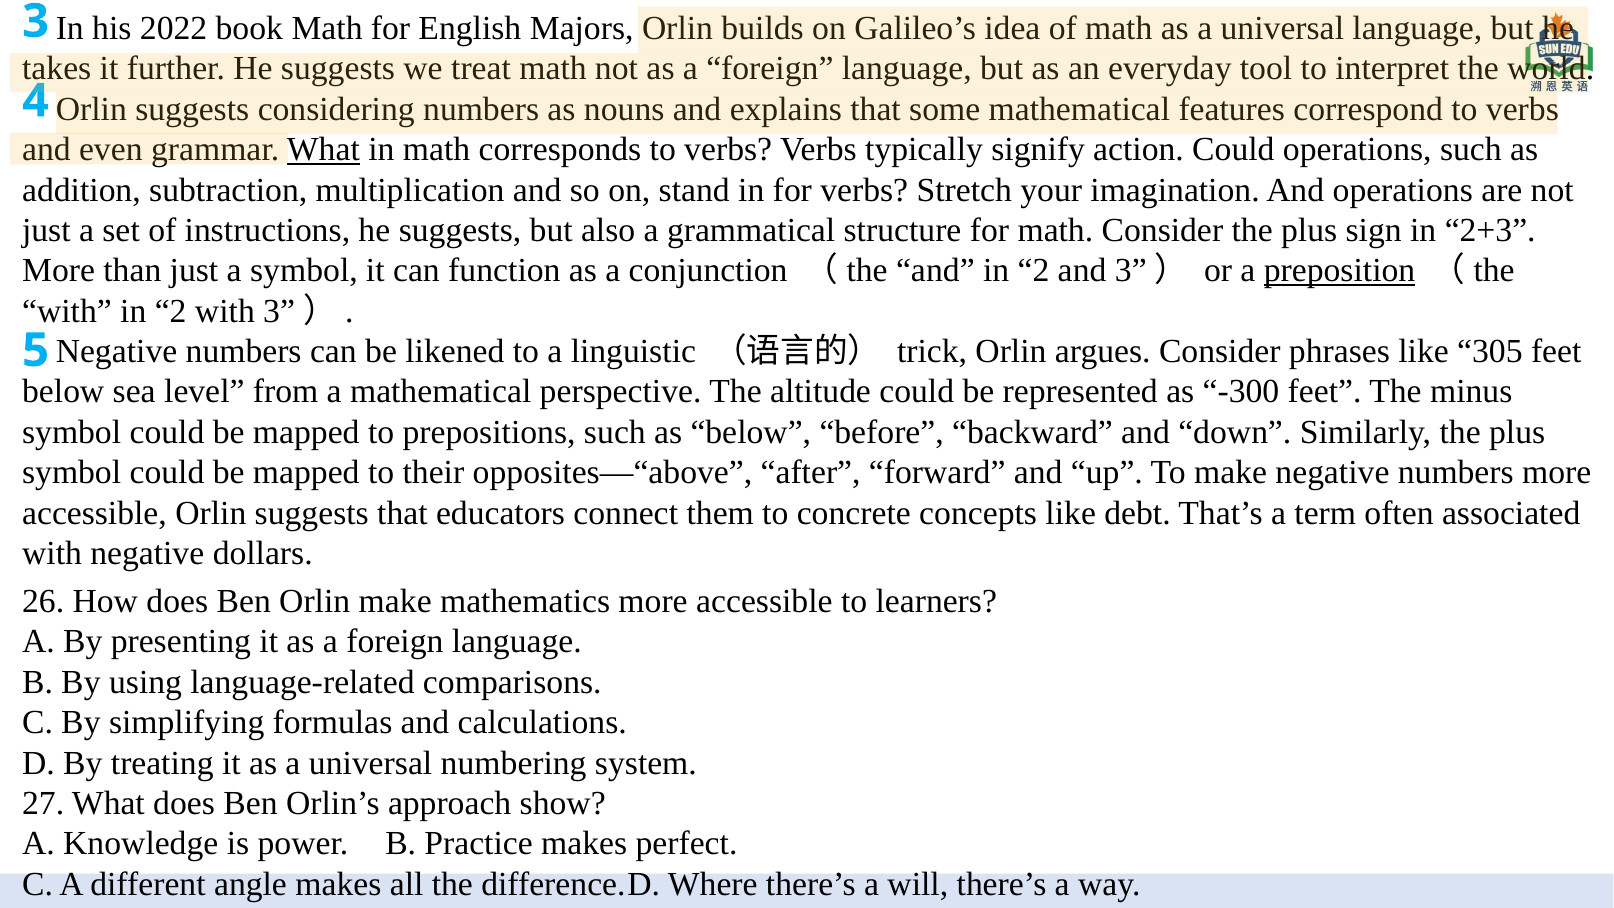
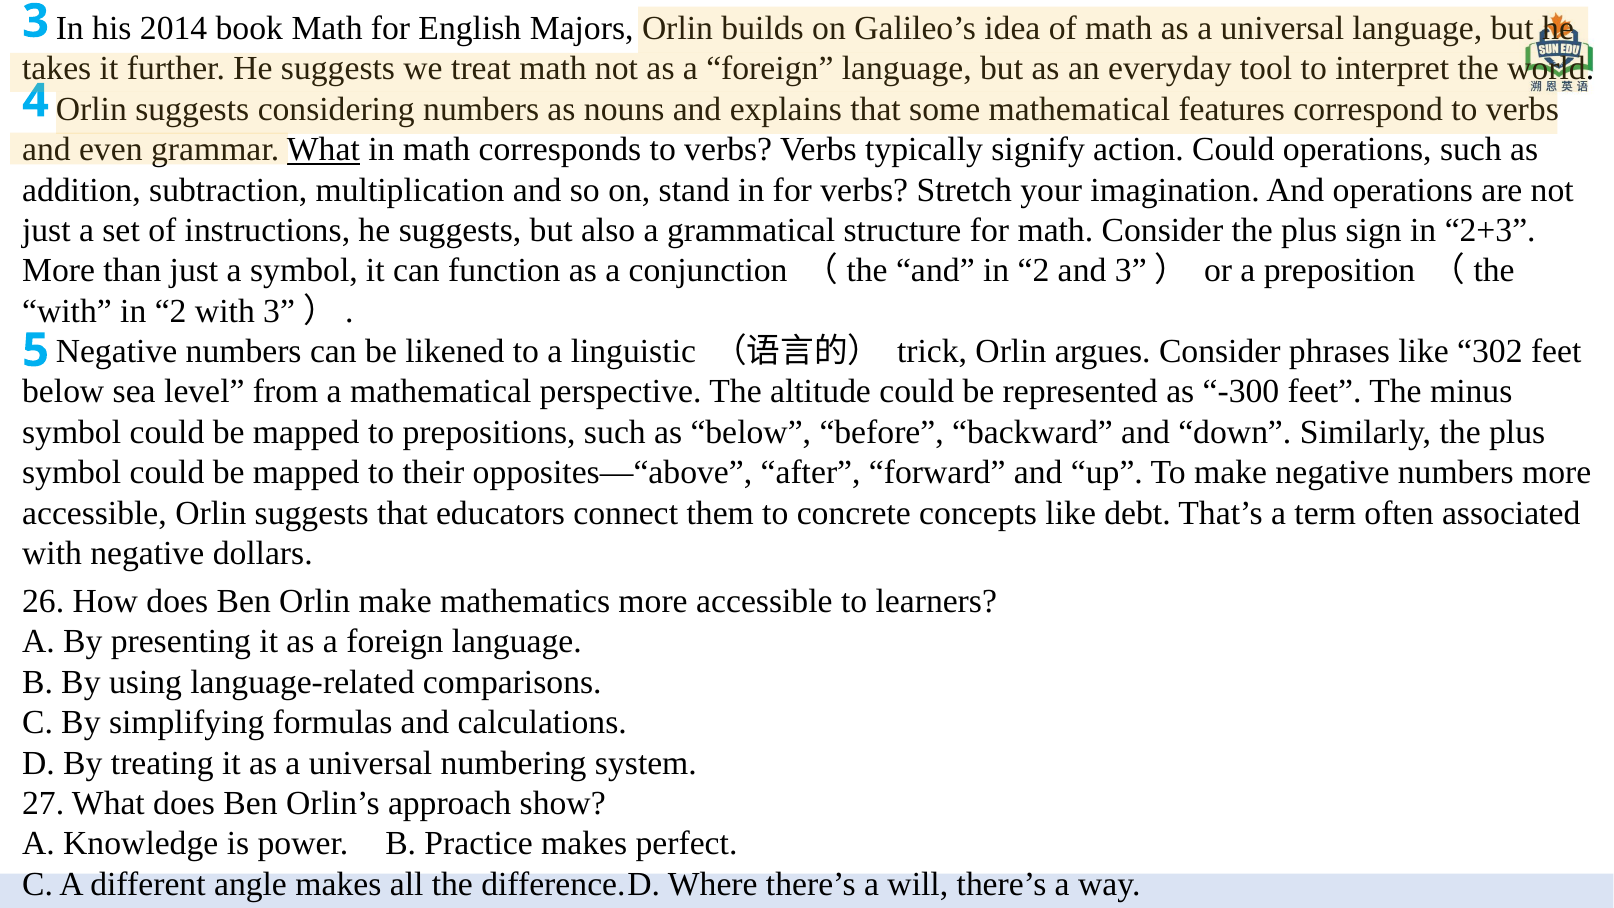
2022: 2022 -> 2014 (174, 28)
preposition underline: present -> none (1340, 271)
305: 305 -> 302 (1490, 351)
